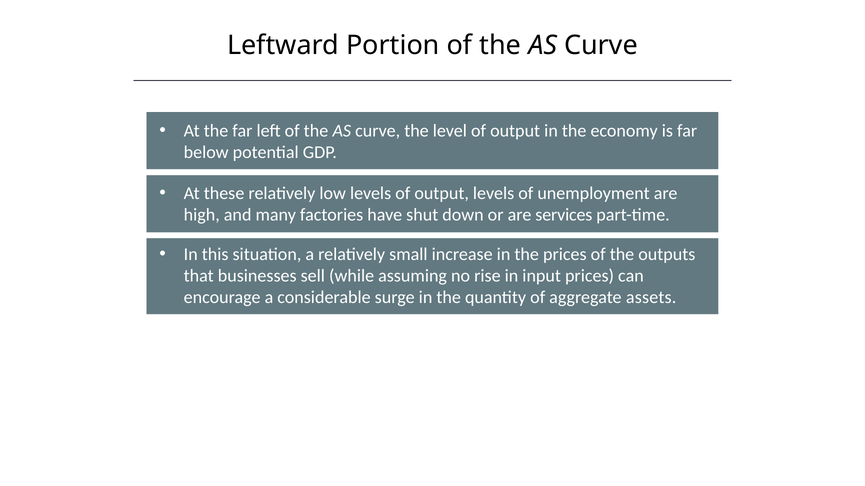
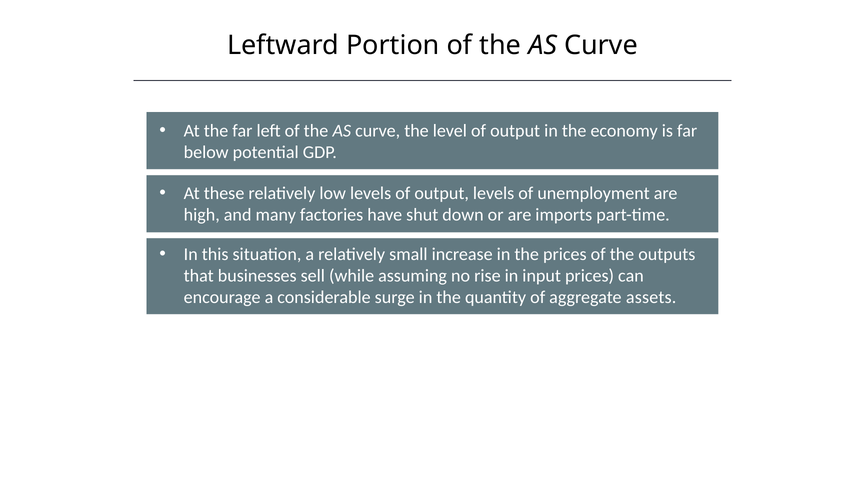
services: services -> imports (564, 215)
